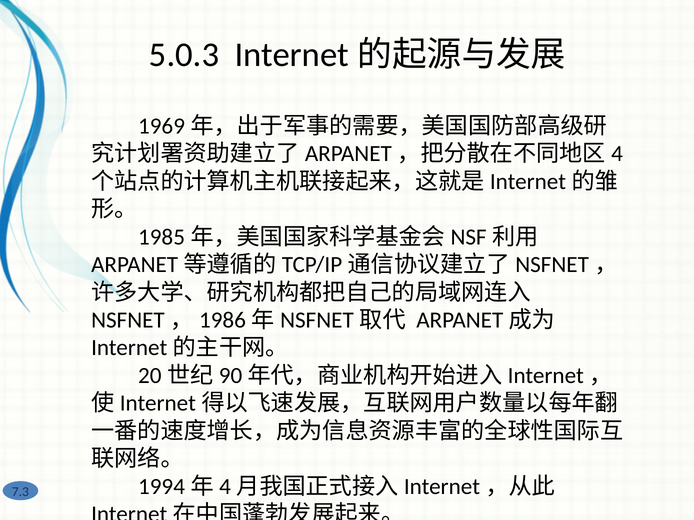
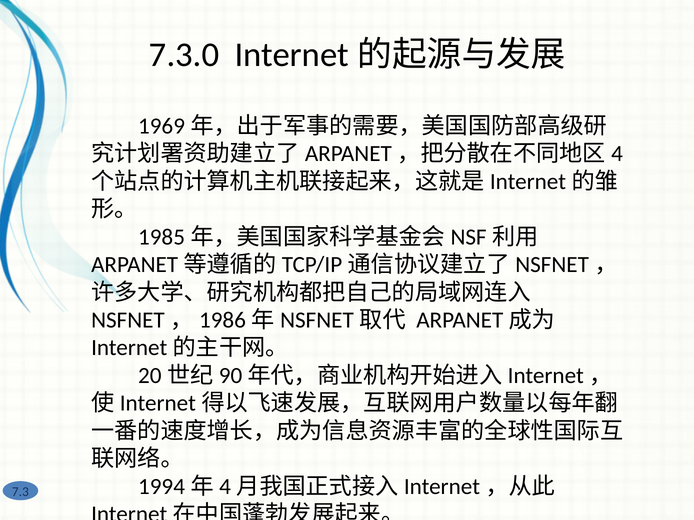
5.0.3: 5.0.3 -> 7.3.0 (184, 55)
